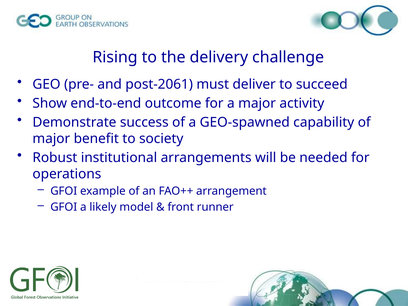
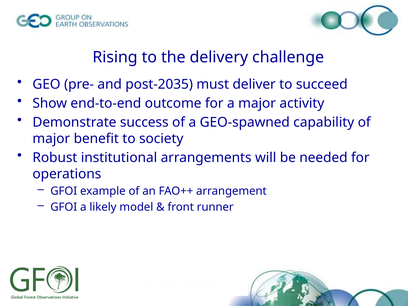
post-2061: post-2061 -> post-2035 (159, 84)
